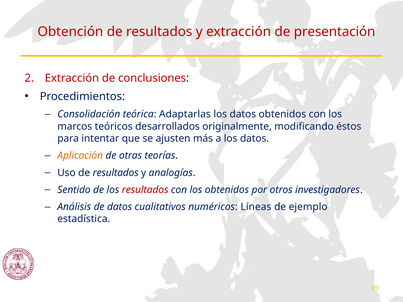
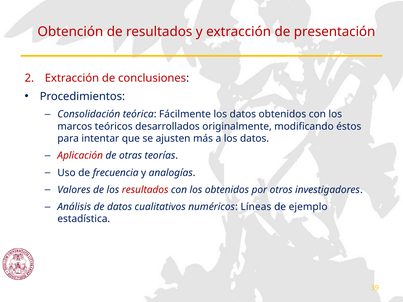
Adaptarlas: Adaptarlas -> Fácilmente (185, 114)
Aplicación colour: orange -> red (80, 156)
Uso de resultados: resultados -> frecuencia (116, 173)
Sentido: Sentido -> Valores (74, 190)
